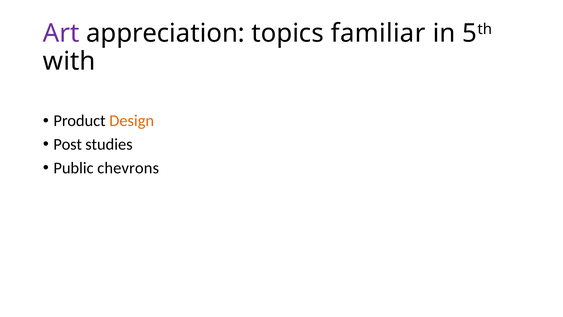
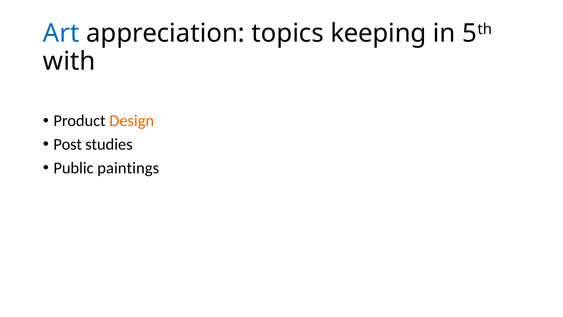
Art colour: purple -> blue (61, 33)
familiar: familiar -> keeping (378, 33)
chevrons: chevrons -> paintings (128, 168)
